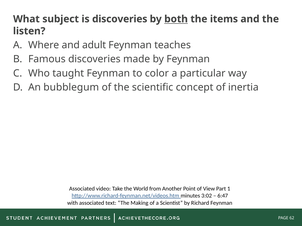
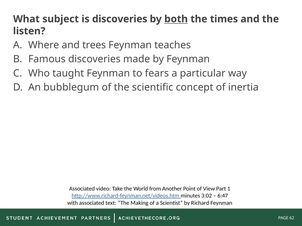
items: items -> times (224, 19)
adult: adult -> trees (94, 45)
color: color -> fears (157, 73)
